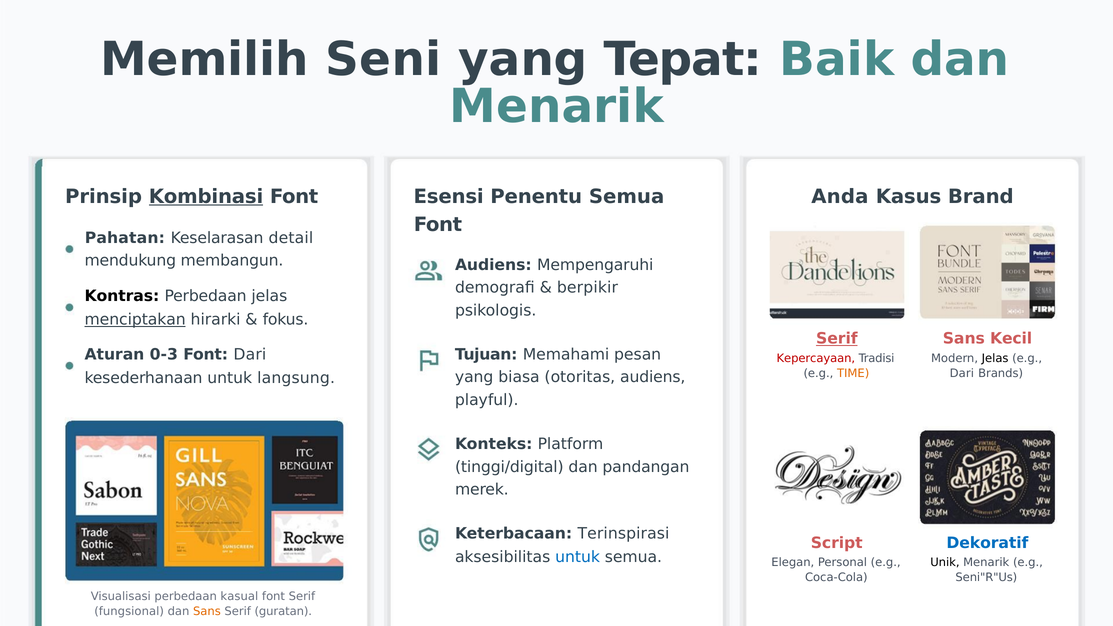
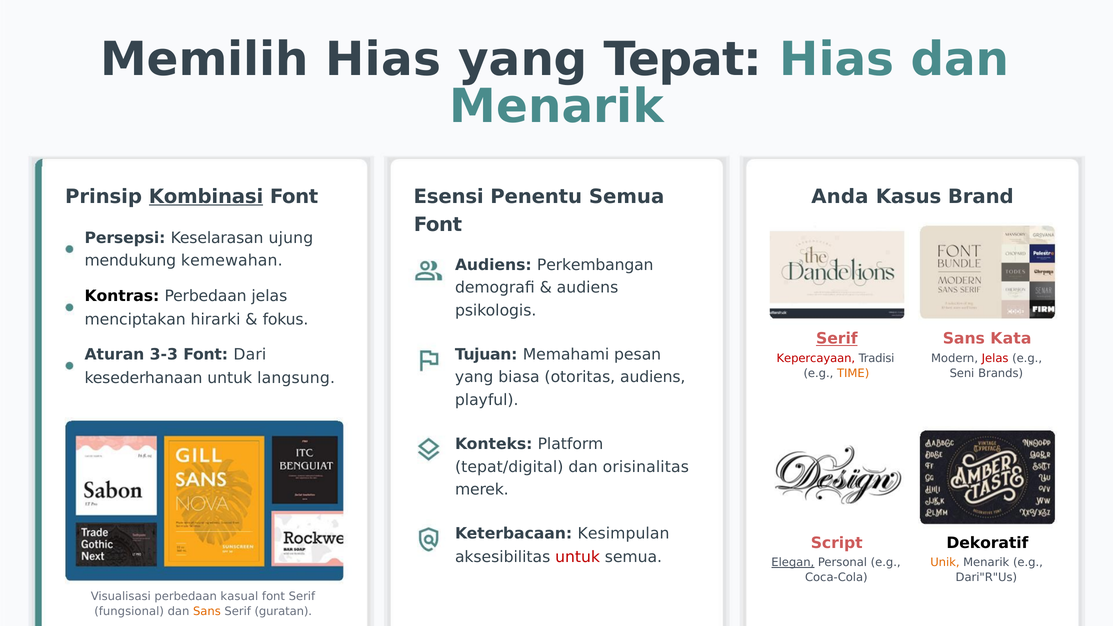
Memilih Seni: Seni -> Hias (383, 60)
Tepat Baik: Baik -> Hias (837, 60)
Pahatan: Pahatan -> Persepsi (125, 238)
detail: detail -> ujung (291, 238)
membangun: membangun -> kemewahan (232, 261)
Mempengaruhi: Mempengaruhi -> Perkembangan (595, 265)
berpikir: berpikir -> audiens (588, 288)
menciptakan underline: present -> none (135, 320)
Kecil: Kecil -> Kata (1011, 339)
0-3: 0-3 -> 3-3 (164, 354)
Jelas colour: black -> red (995, 358)
Dari: Dari -> Seni (962, 373)
tinggi/digital: tinggi/digital -> tepat/digital (509, 467)
pandangan: pandangan -> orisinalitas (646, 467)
Terinspirasi: Terinspirasi -> Kesimpulan (624, 534)
Dekoratif colour: blue -> black (987, 543)
untuk colour: blue -> red (578, 557)
Elegan underline: none -> present (793, 563)
Unik colour: black -> orange (945, 563)
Seni"R"Us: Seni"R"Us -> Dari"R"Us (986, 578)
